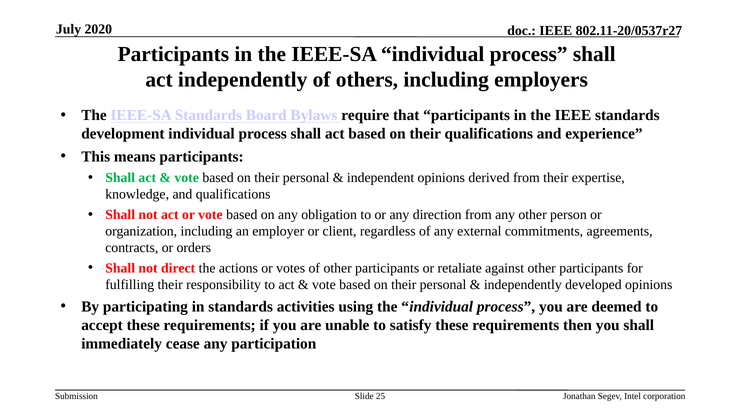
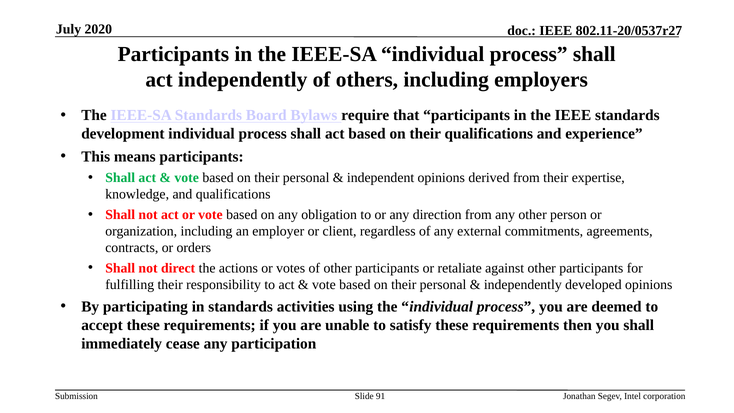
25: 25 -> 91 (381, 396)
